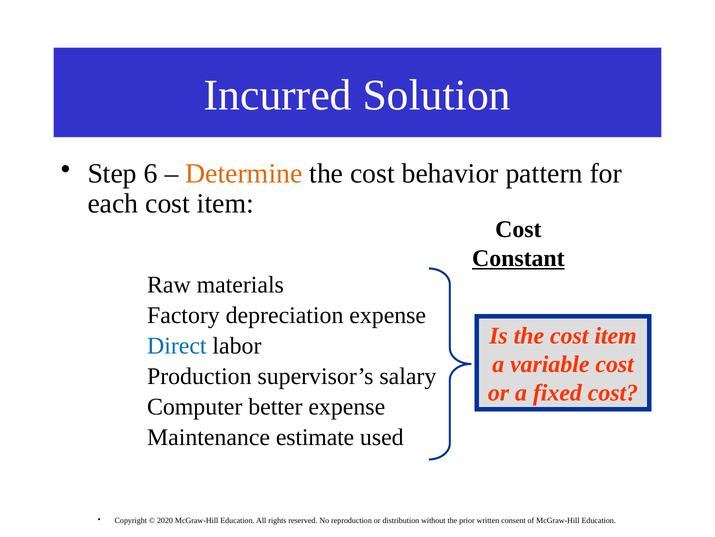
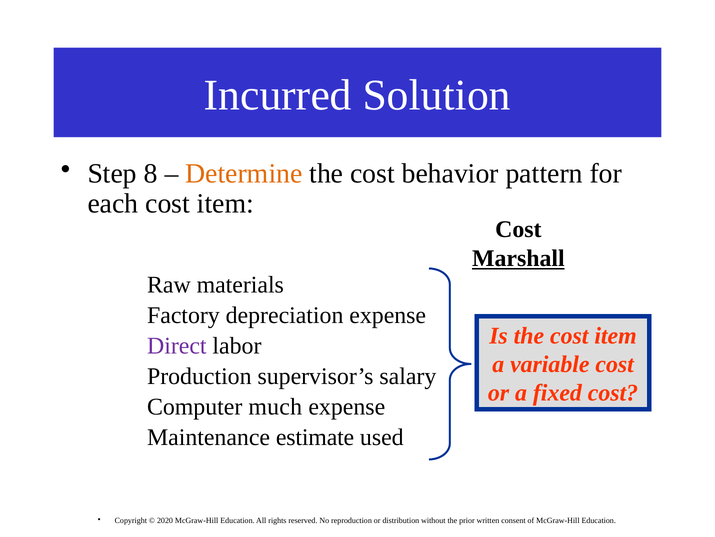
6: 6 -> 8 (151, 173)
Constant: Constant -> Marshall (518, 258)
Direct colour: blue -> purple (177, 345)
better: better -> much (275, 406)
